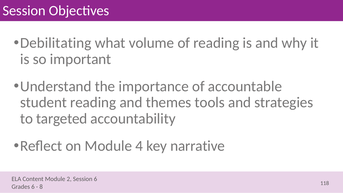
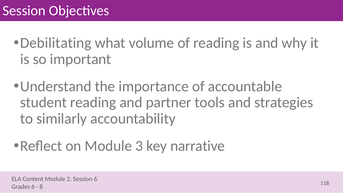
themes: themes -> partner (169, 102)
targeted: targeted -> similarly (62, 119)
4: 4 -> 3 (139, 146)
